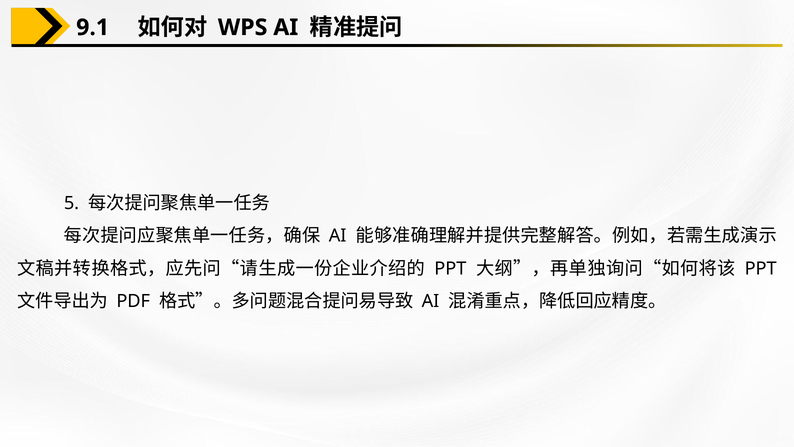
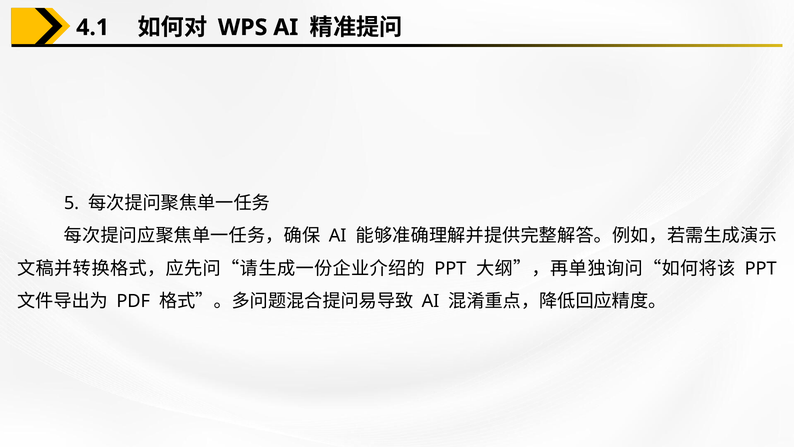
9.1: 9.1 -> 4.1 (93, 27)
